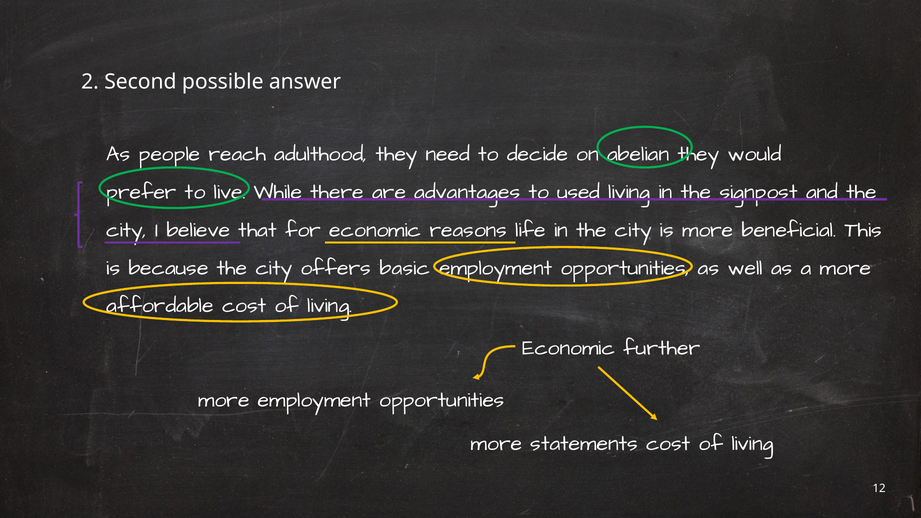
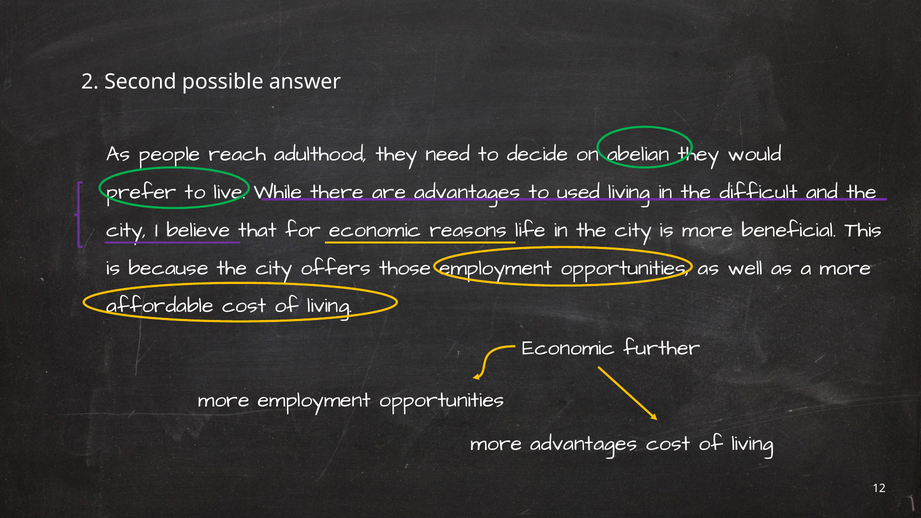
signpost: signpost -> difficult (759, 192)
basic: basic -> those (405, 268)
more statements: statements -> advantages (584, 443)
